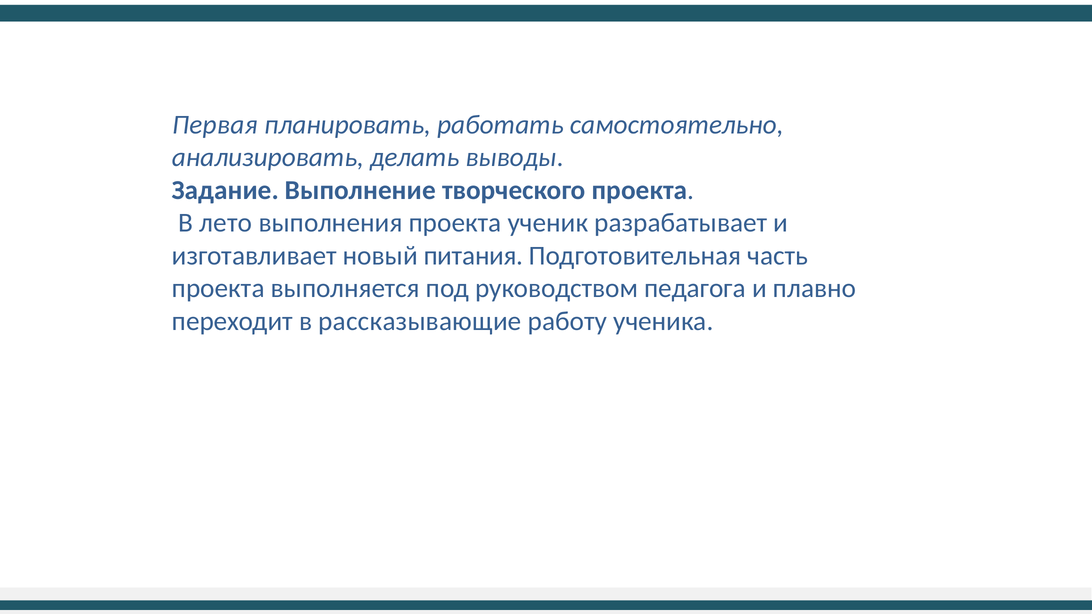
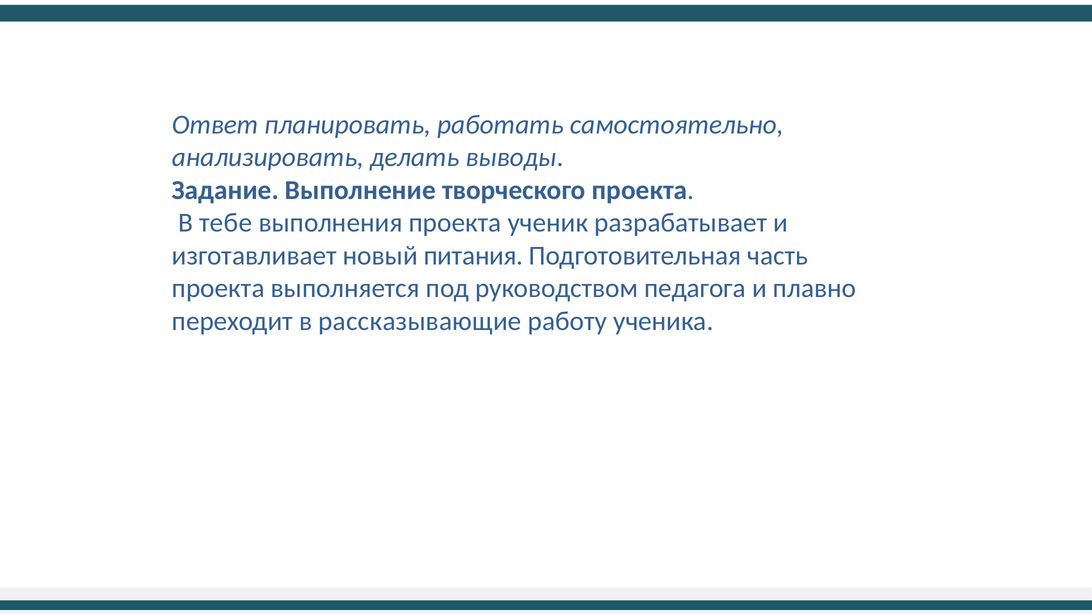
Первая: Первая -> Ответ (215, 125)
лето: лето -> тебе (226, 223)
